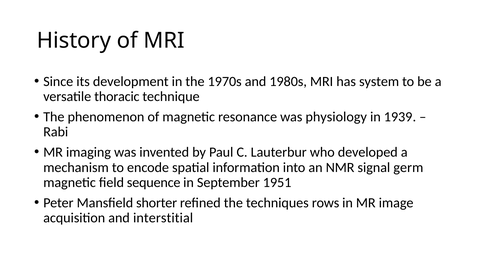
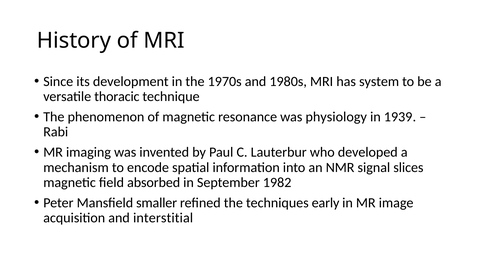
germ: germ -> slices (408, 167)
sequence: sequence -> absorbed (154, 183)
1951: 1951 -> 1982 (277, 183)
shorter: shorter -> smaller (157, 203)
rows: rows -> early (326, 203)
